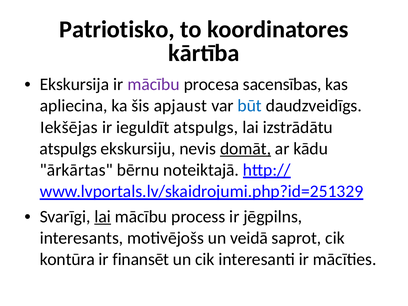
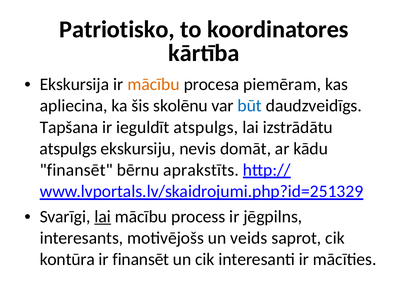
mācību colour: purple -> orange (154, 84)
sacensības: sacensības -> piemēram (282, 84)
apjaust: apjaust -> skolēnu (180, 106)
Iekšējas: Iekšējas -> Tapšana (69, 127)
domāt underline: present -> none (246, 149)
ārkārtas: ārkārtas -> finansēt (76, 170)
noteiktajā: noteiktajā -> aprakstīts (201, 170)
veidā: veidā -> veids (249, 238)
